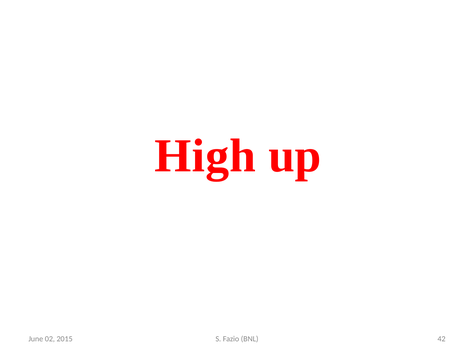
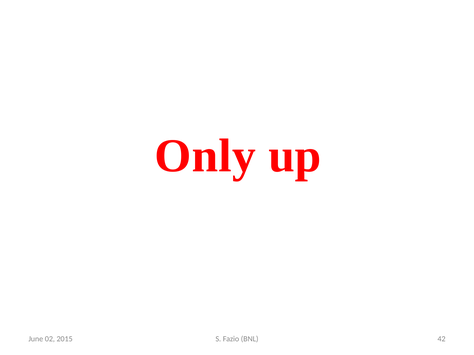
High: High -> Only (205, 156)
